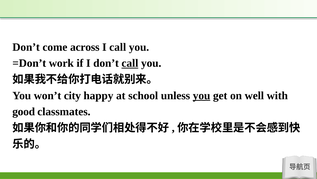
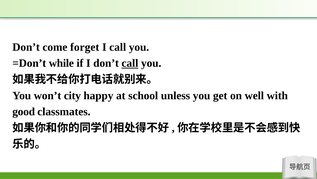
across: across -> forget (85, 47)
work: work -> while (61, 63)
you underline: present -> none (202, 95)
